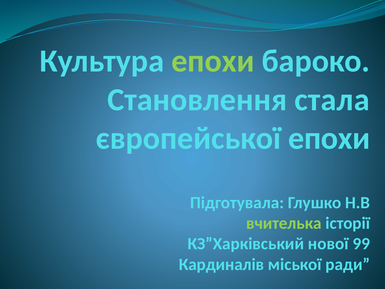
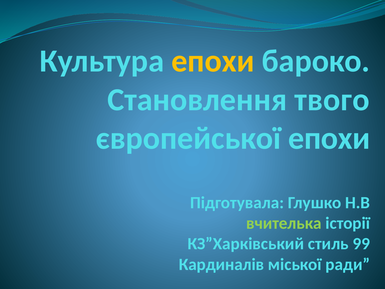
епохи colour: light green -> yellow (213, 61)
стала: стала -> твого (332, 100)
нової: нової -> стиль (328, 244)
